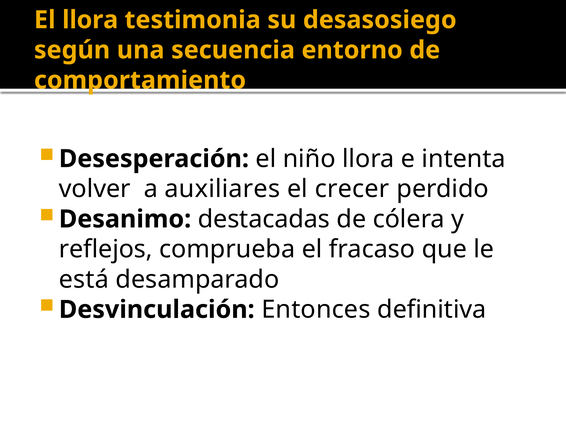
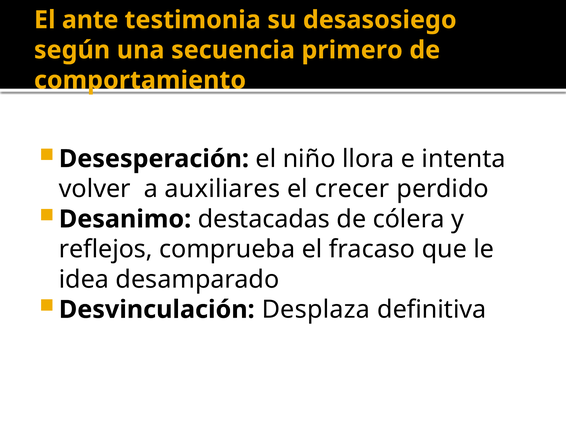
El llora: llora -> ante (90, 20)
entorno: entorno -> primero (352, 50)
está: está -> idea (84, 280)
Entonces: Entonces -> Desplaza (316, 310)
